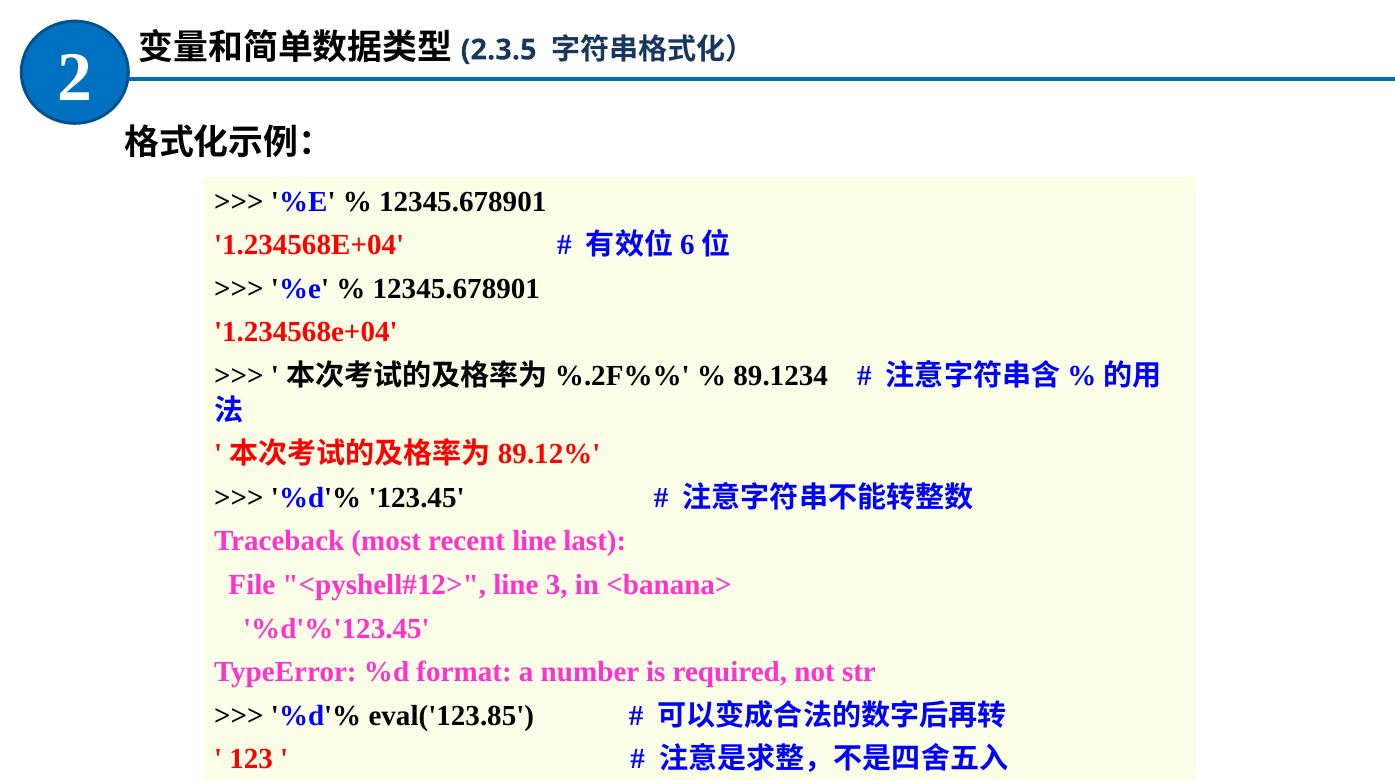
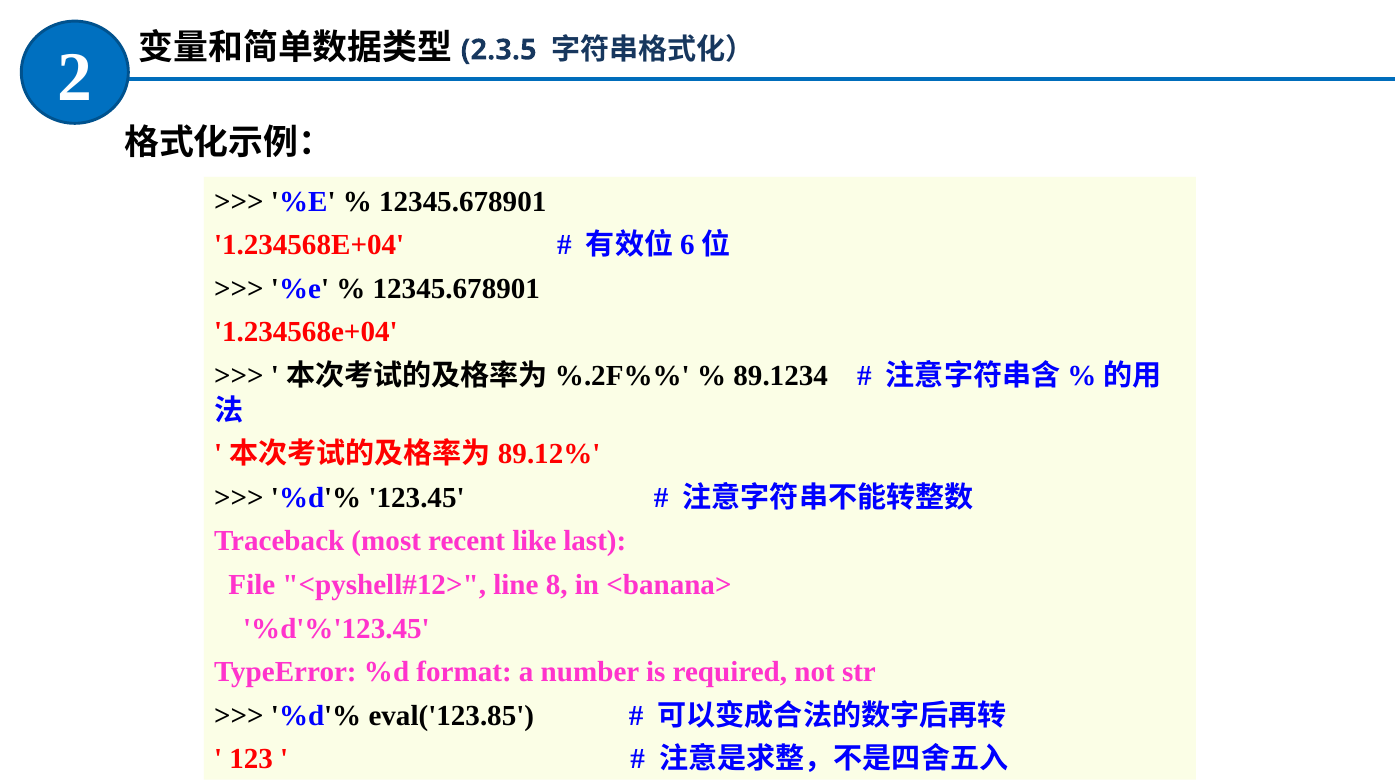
recent line: line -> like (534, 542)
3: 3 -> 8 (557, 585)
